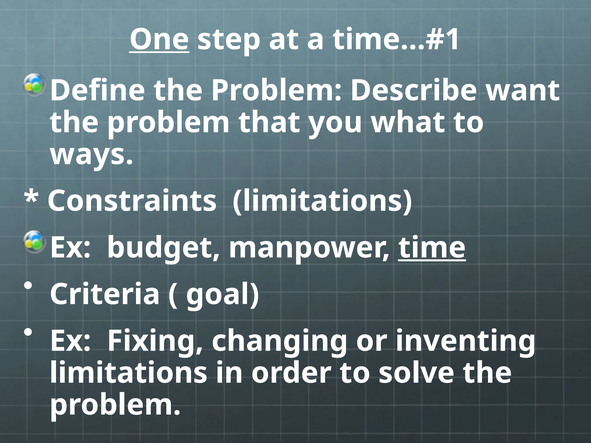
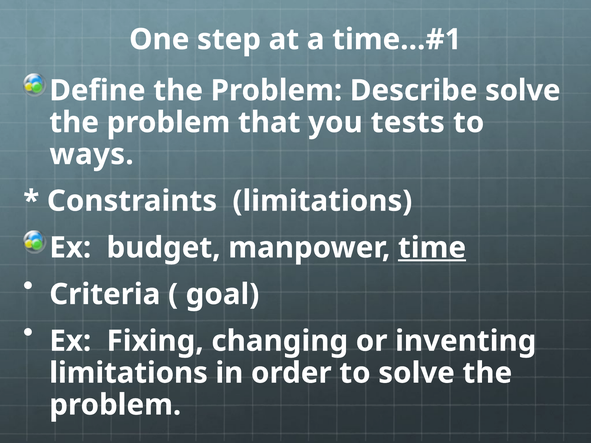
One underline: present -> none (159, 39)
Describe want: want -> solve (523, 91)
what: what -> tests (408, 123)
